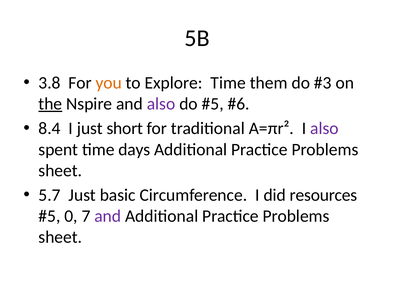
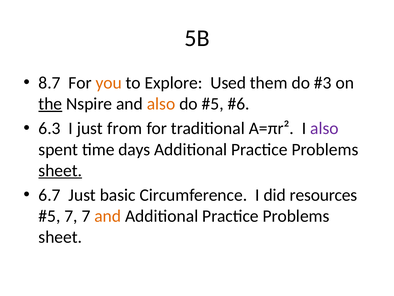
3.8: 3.8 -> 8.7 (49, 83)
Explore Time: Time -> Used (228, 83)
also colour: purple -> orange (161, 104)
8.4: 8.4 -> 6.3 (49, 128)
short: short -> from (125, 128)
sheet underline: none -> present (60, 170)
5.7: 5.7 -> 6.7 (49, 195)
0: 0 -> 7 (71, 216)
and colour: purple -> orange (108, 216)
